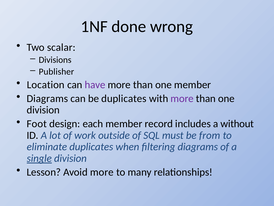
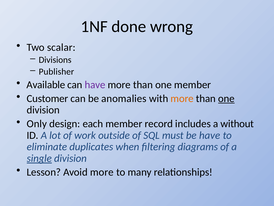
Location: Location -> Available (46, 85)
Diagrams: Diagrams -> Customer (47, 98)
be duplicates: duplicates -> anomalies (124, 98)
more colour: purple -> orange (182, 98)
one underline: none -> present (226, 98)
Foot: Foot -> Only (37, 123)
be from: from -> have (210, 135)
